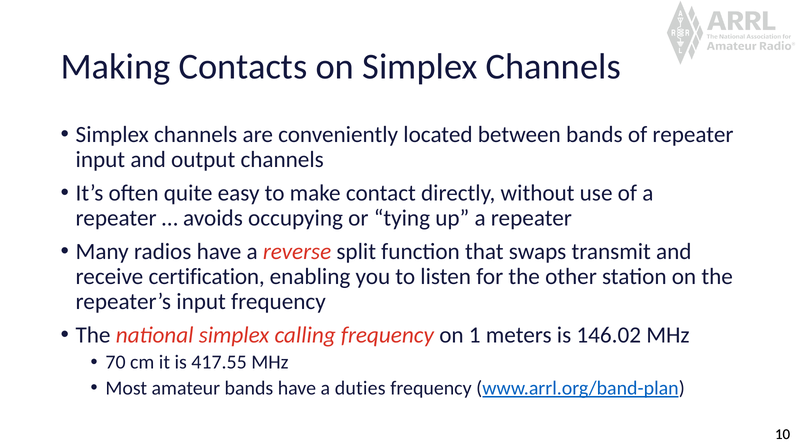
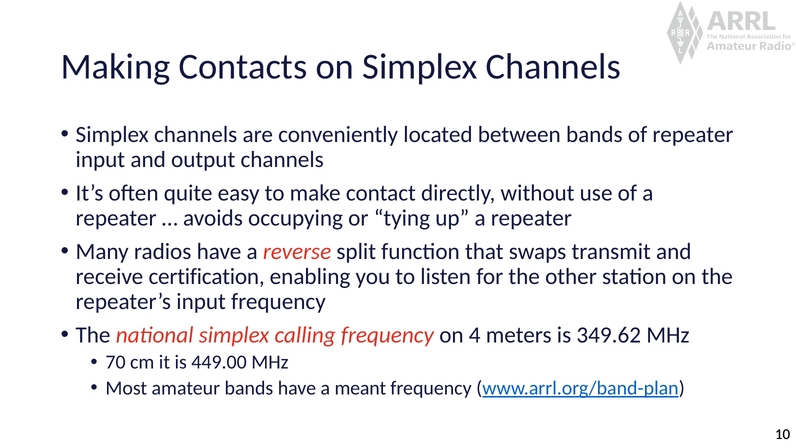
1: 1 -> 4 (475, 335)
146.02: 146.02 -> 349.62 (609, 335)
417.55: 417.55 -> 449.00 (219, 362)
duties: duties -> meant (360, 388)
